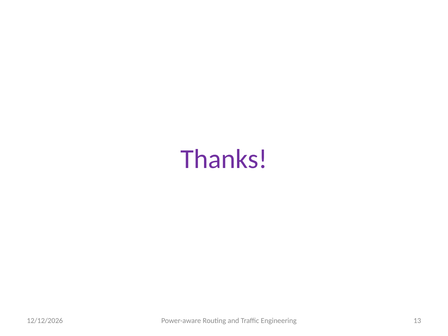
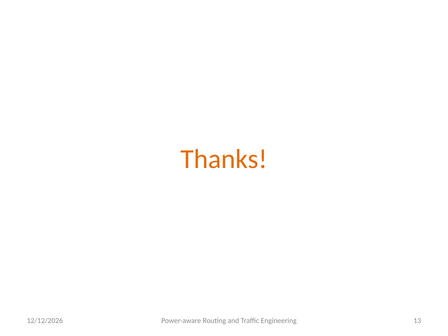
Thanks colour: purple -> orange (224, 159)
